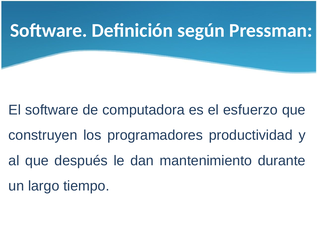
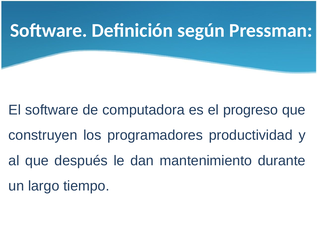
esfuerzo: esfuerzo -> progreso (250, 110)
